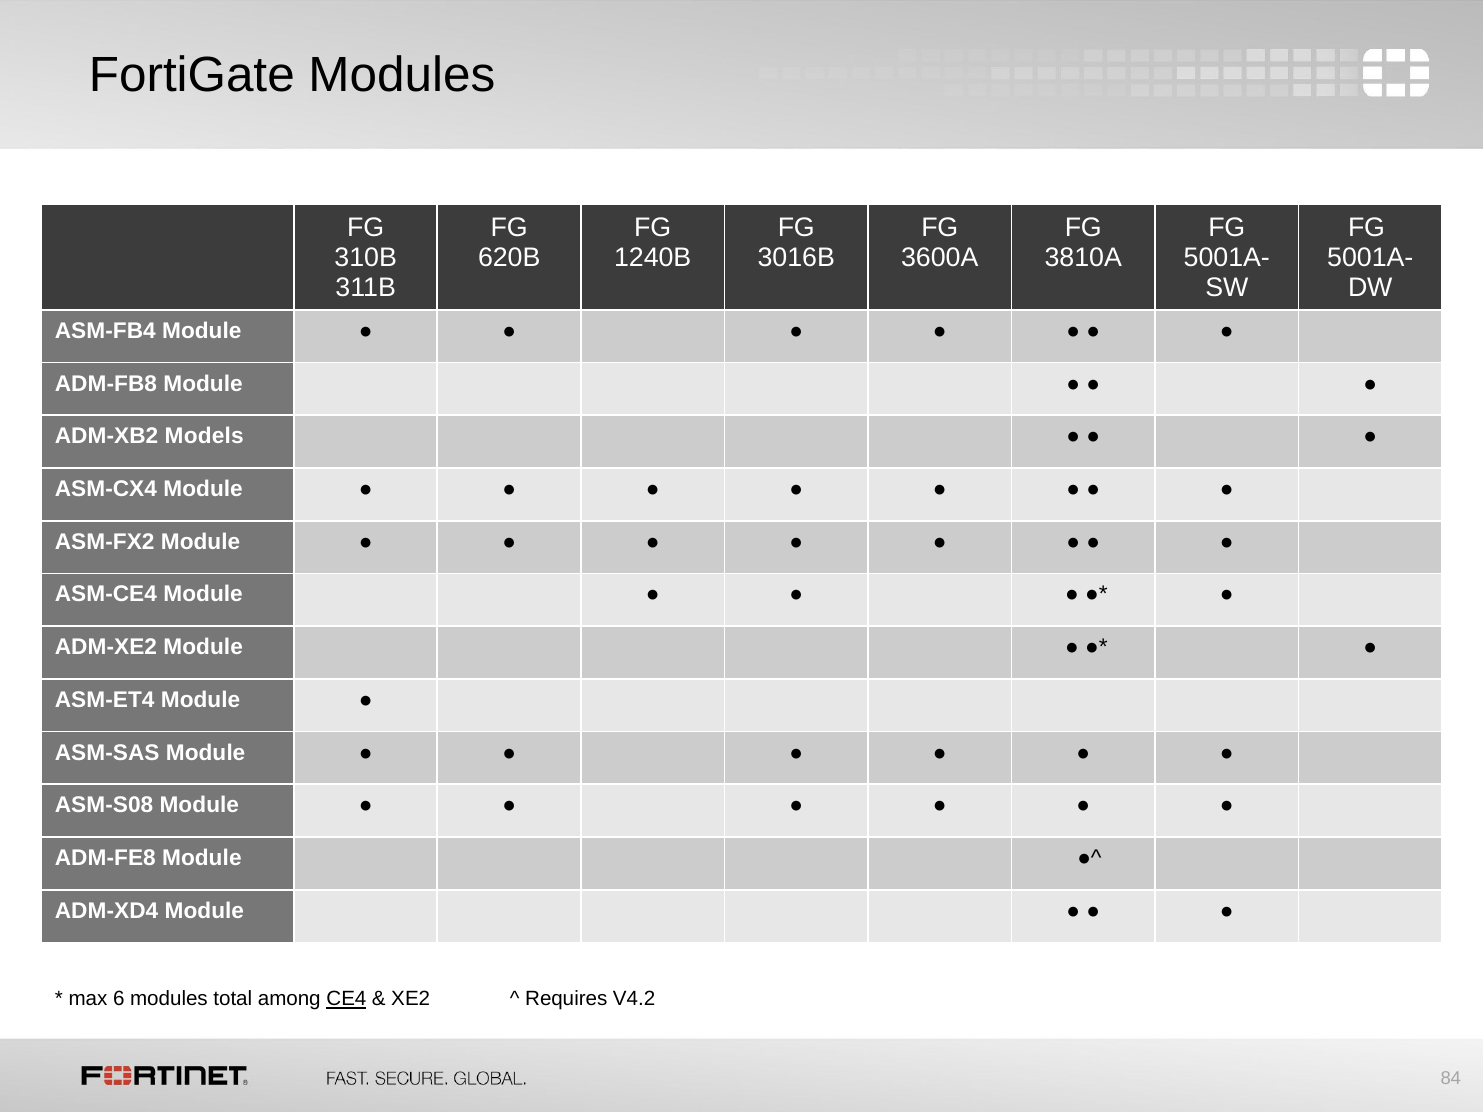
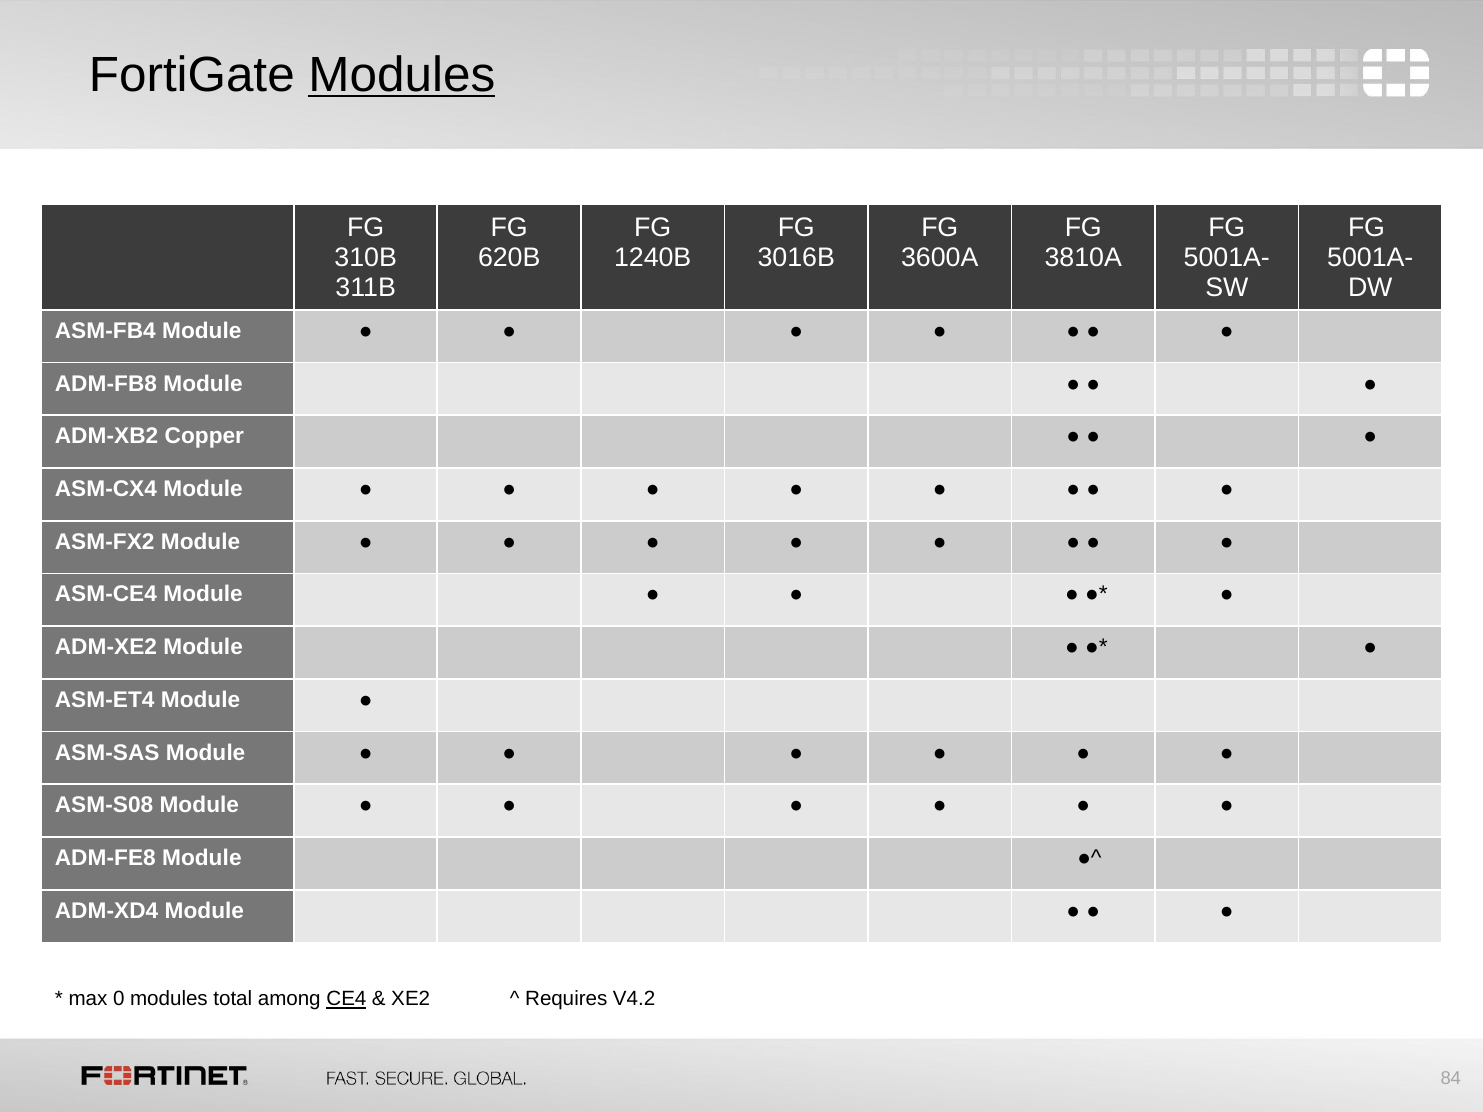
Modules underline: none -> present (402, 75)
Models: Models -> Copper (204, 436)
6: 6 -> 0 (119, 999)
